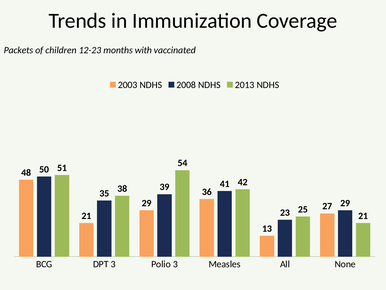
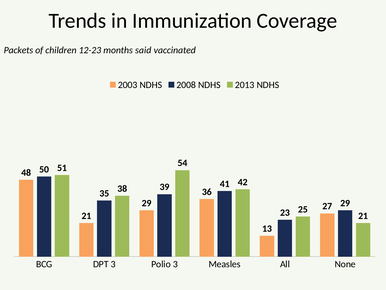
with: with -> said (143, 50)
